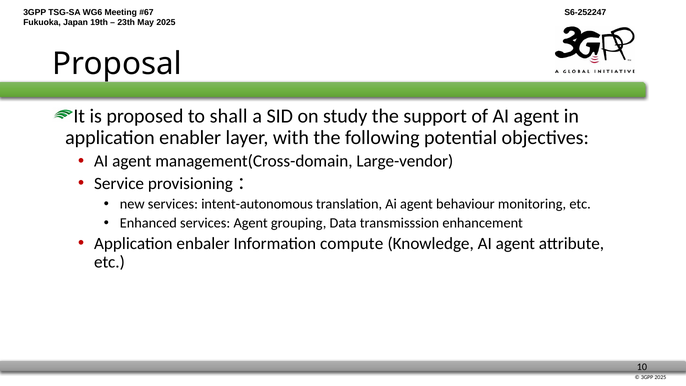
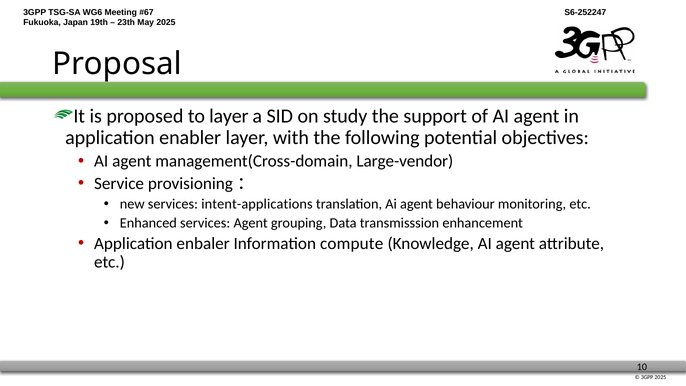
to shall: shall -> layer (229, 116)
intent-autonomous: intent-autonomous -> intent-applications (257, 204)
